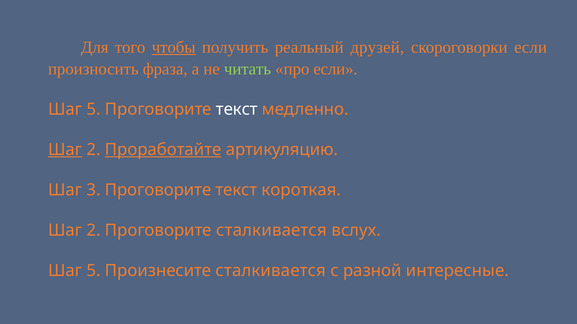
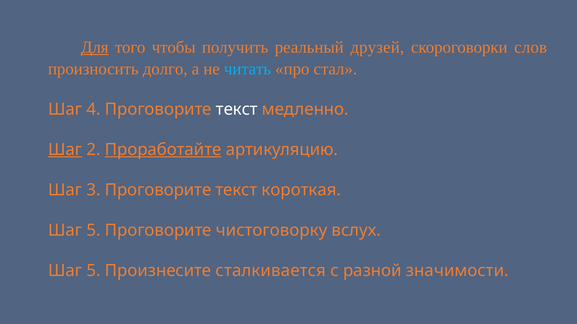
Для underline: none -> present (95, 47)
чтобы underline: present -> none (174, 47)
скороговорки если: если -> слов (531, 47)
фраза: фраза -> долго (165, 69)
читать colour: light green -> light blue (248, 69)
про если: если -> стал (335, 69)
5: 5 -> 4 (94, 109)
2: 2 -> 5 (94, 231)
Проговорите сталкивается: сталкивается -> чистоговорку (272, 231)
интересные: интересные -> значимости (457, 271)
